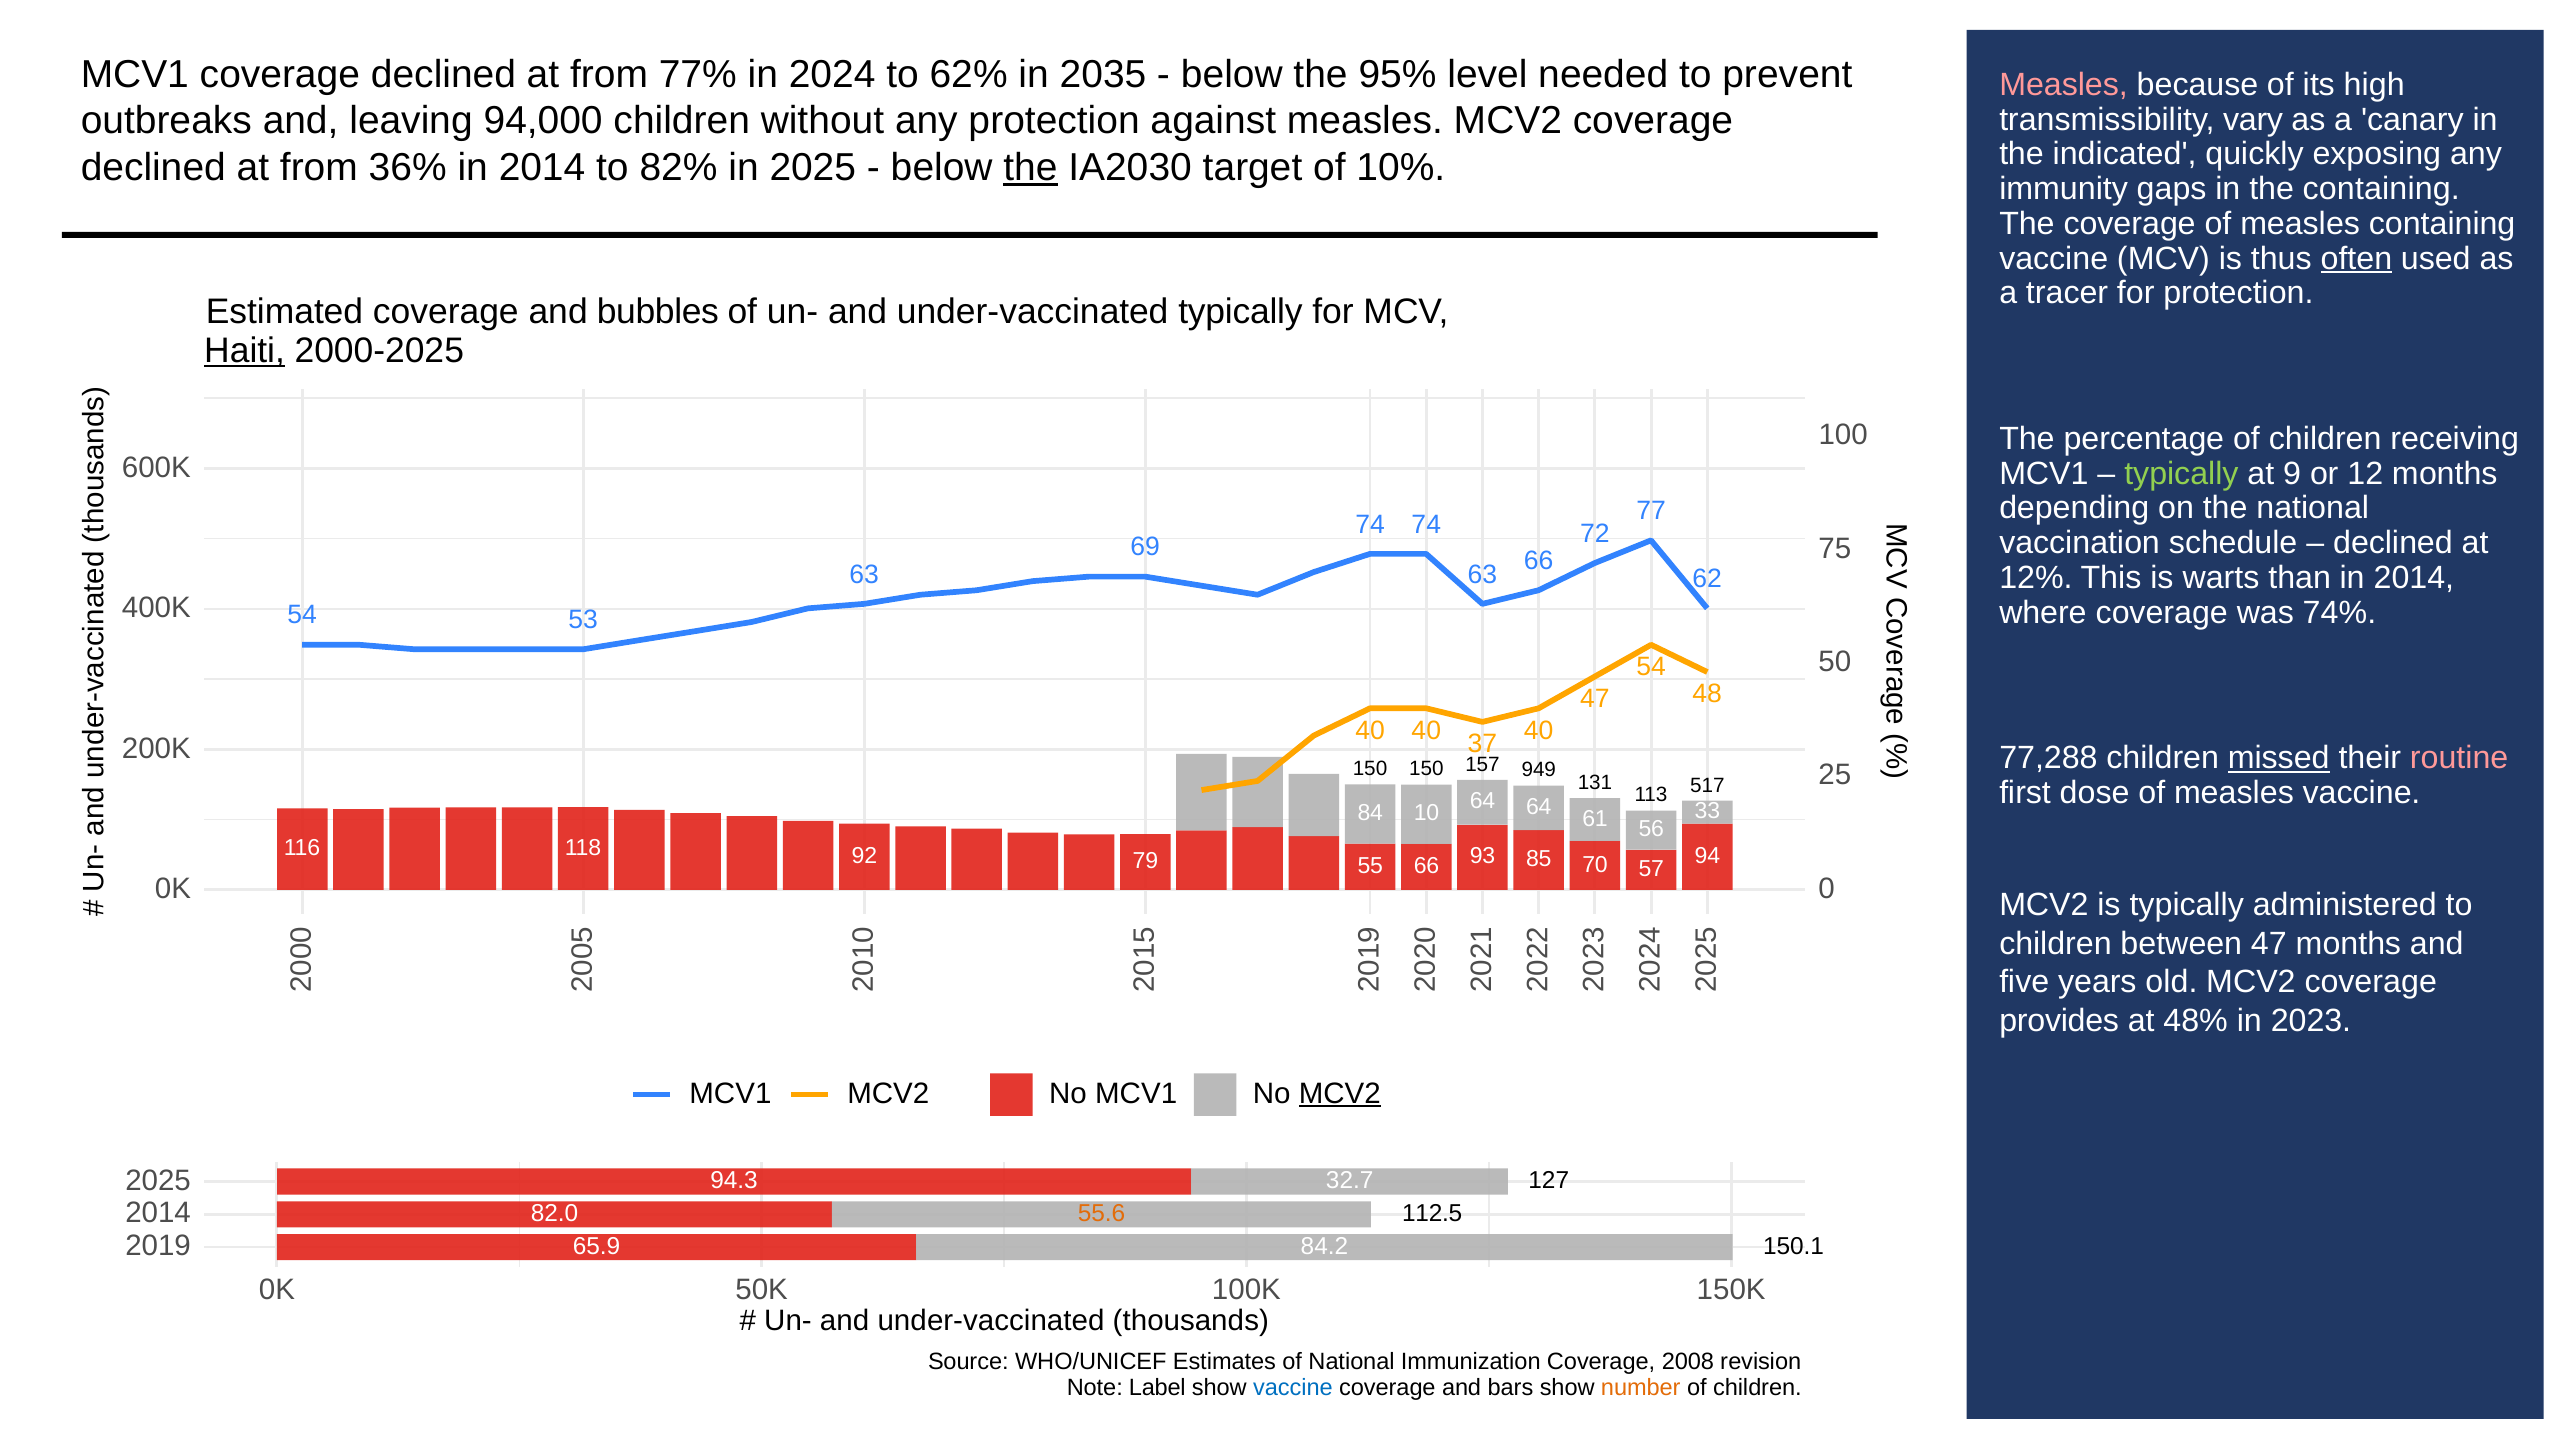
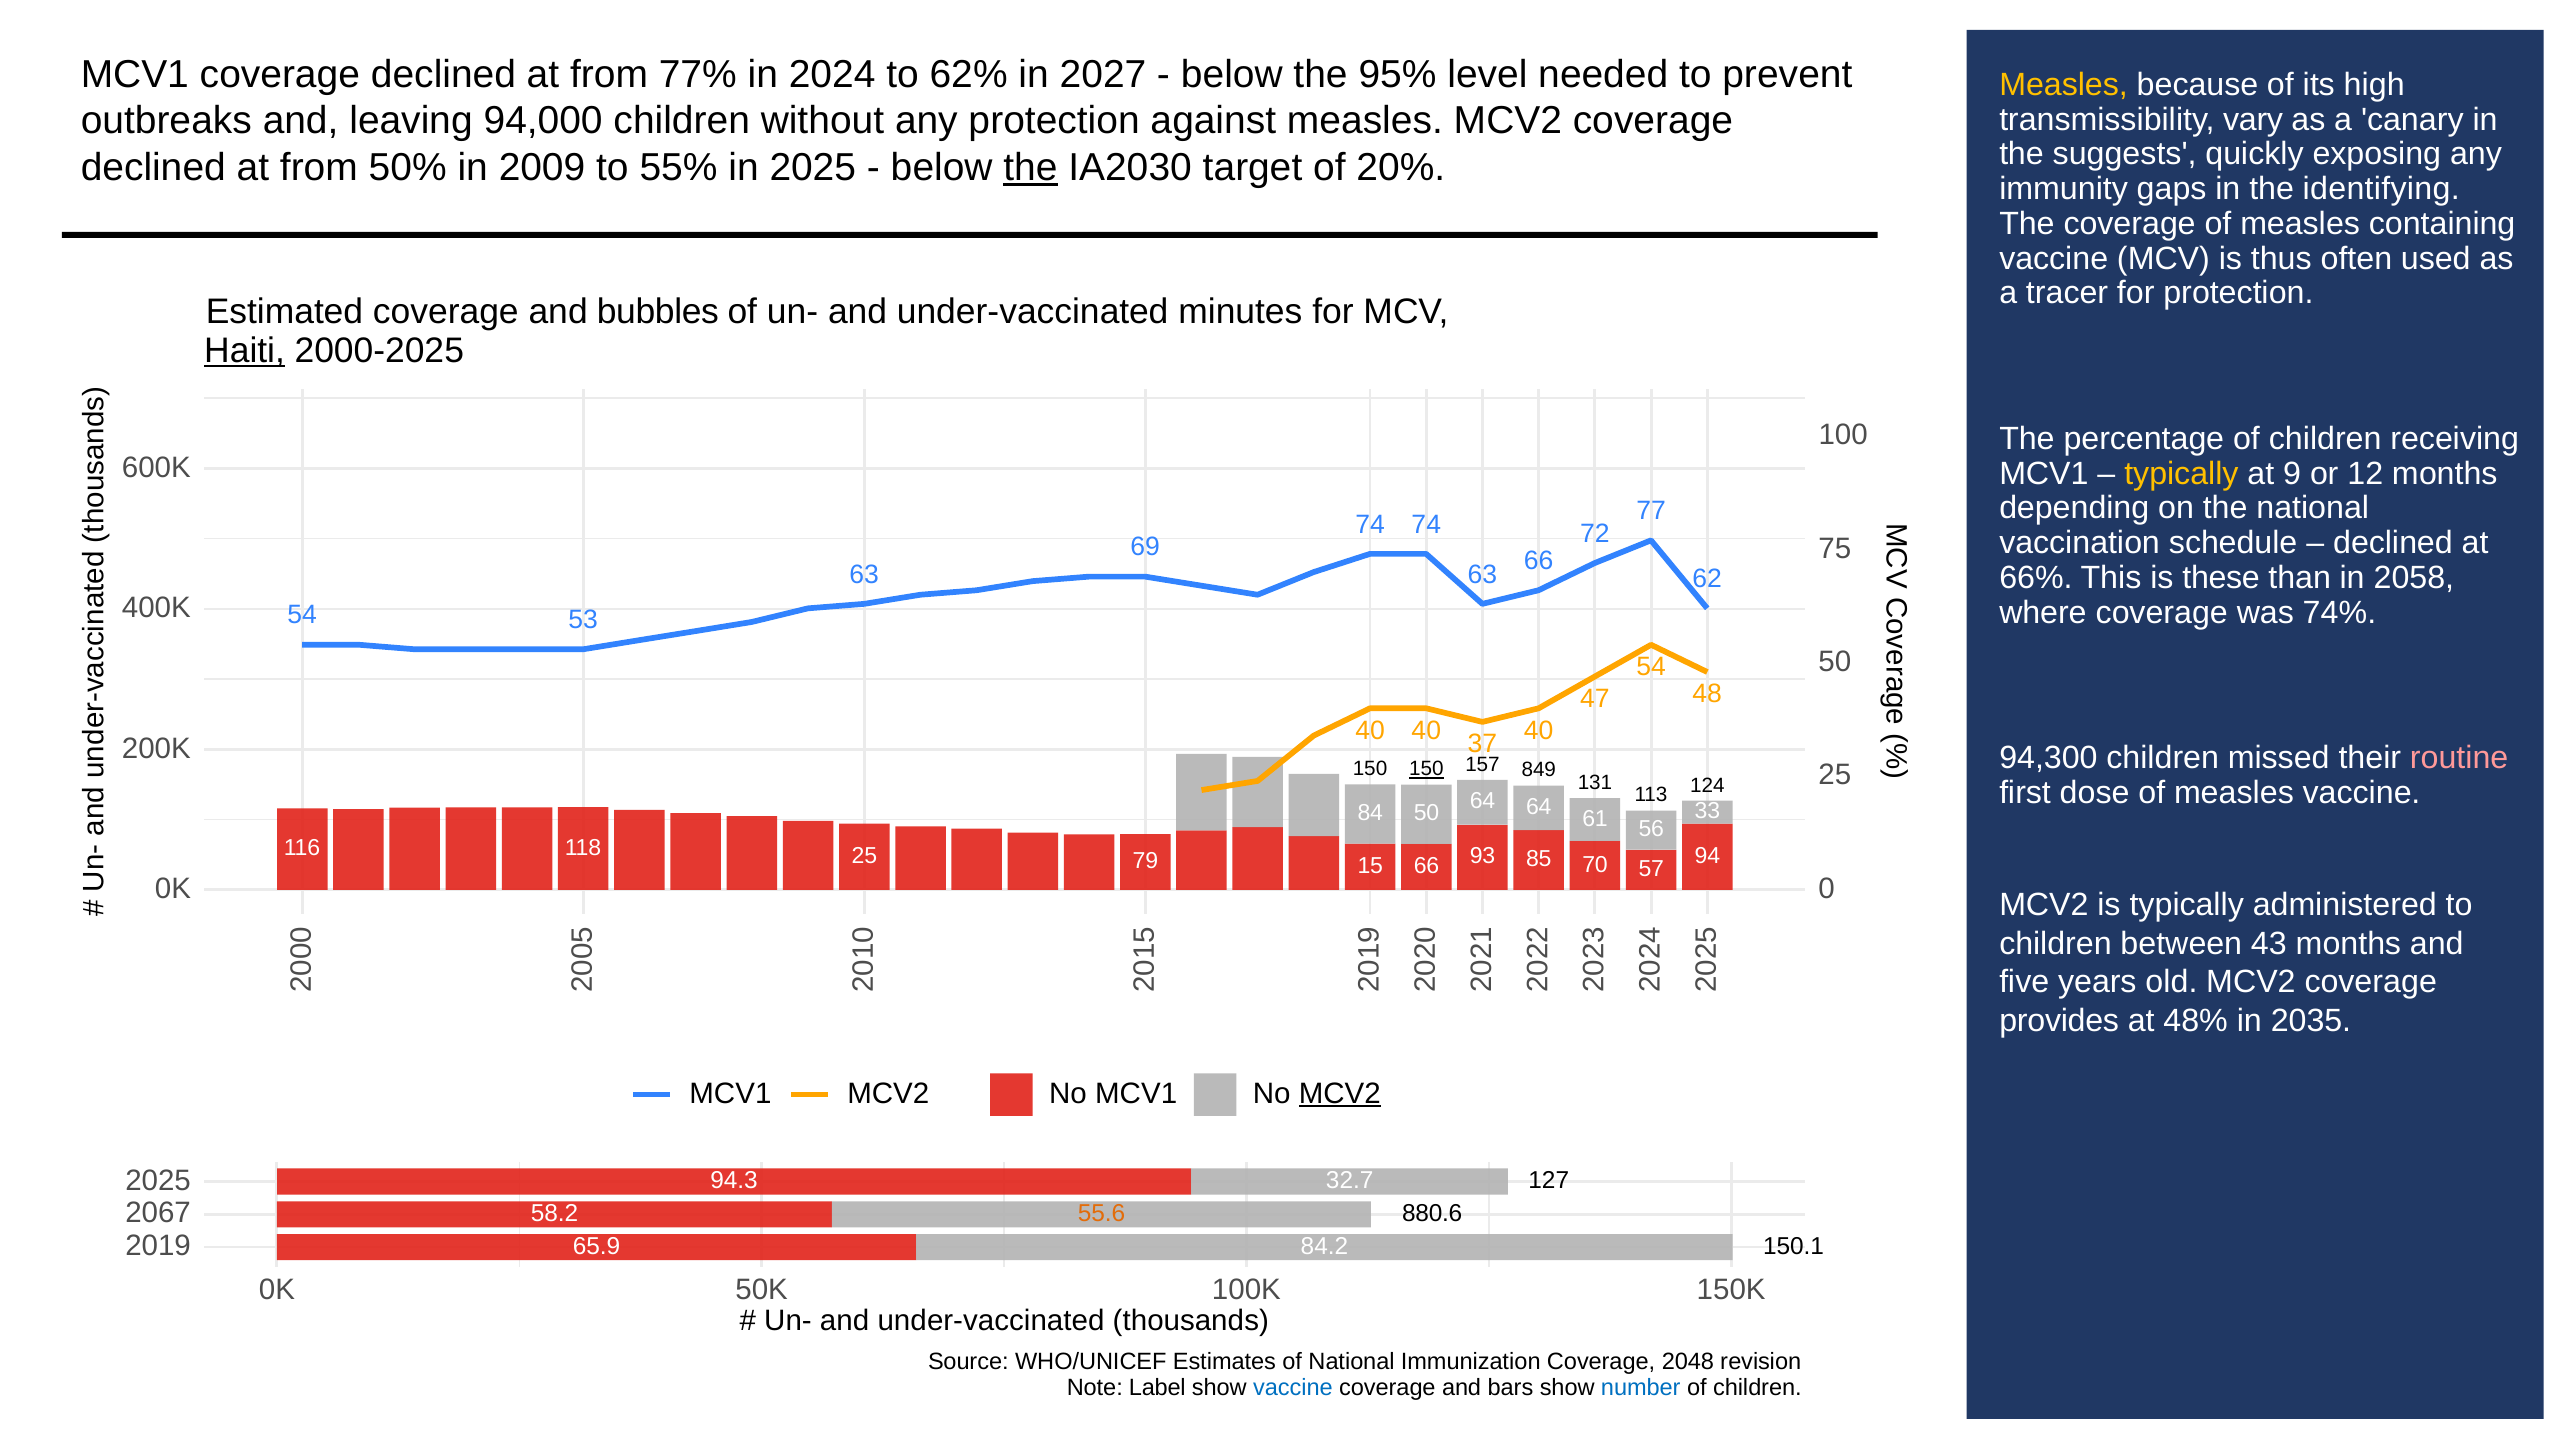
2035: 2035 -> 2027 (1103, 74)
Measles colour: pink -> yellow (2064, 85)
indicated: indicated -> suggests (2125, 154)
36%: 36% -> 50% (408, 168)
2014: 2014 -> 2009 (542, 168)
82%: 82% -> 55% (679, 168)
10%: 10% -> 20% (1401, 168)
the containing: containing -> identifying (2381, 189)
often underline: present -> none (2356, 258)
under-vaccinated typically: typically -> minutes (1240, 311)
typically colour: light green -> yellow (2181, 474)
12%: 12% -> 66% (2036, 578)
warts: warts -> these (2221, 578)
than in 2014: 2014 -> 2058 (2414, 578)
77,288: 77,288 -> 94,300 (2048, 758)
missed underline: present -> none (2279, 758)
150 underline: none -> present (1426, 769)
949: 949 -> 849 (1539, 770)
517: 517 -> 124 (1707, 785)
84 10: 10 -> 50 (1427, 813)
118 92: 92 -> 25 (864, 856)
55: 55 -> 15 (1370, 866)
between 47: 47 -> 43 (2269, 944)
2023: 2023 -> 2035 (2311, 1021)
2014: 2014 -> 2067 (158, 1213)
82.0: 82.0 -> 58.2 (554, 1213)
112.5: 112.5 -> 880.6 (1432, 1213)
2008: 2008 -> 2048 (1688, 1362)
number colour: orange -> blue (1641, 1387)
